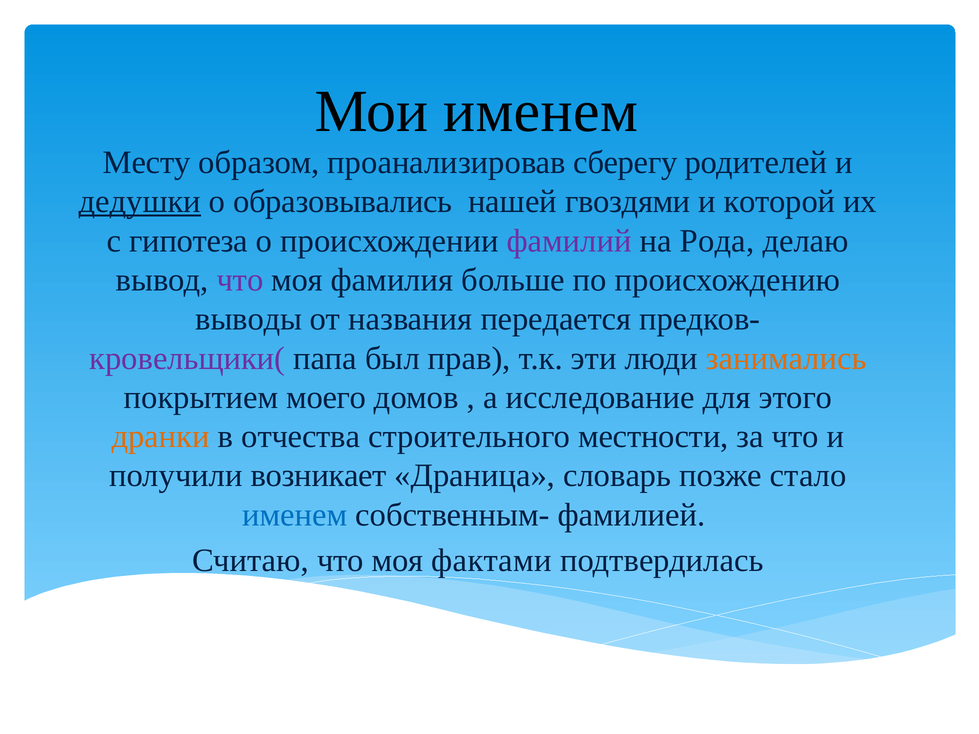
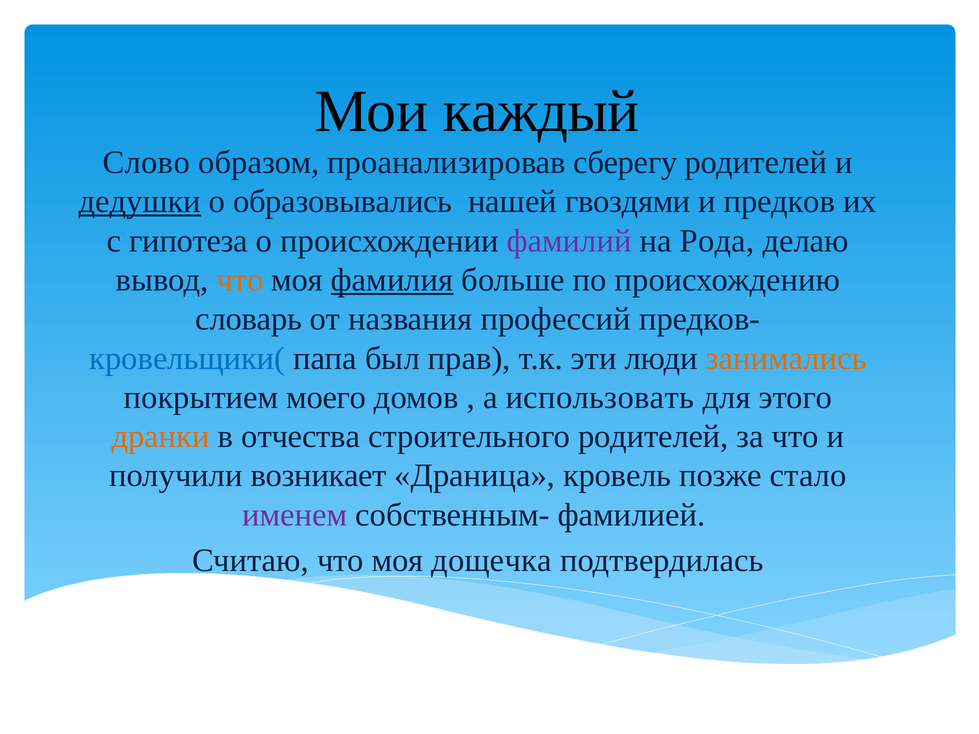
Мои именем: именем -> каждый (541, 111)
Месту: Месту -> Слово (146, 163)
которой: которой -> предков (779, 202)
что colour: purple -> orange (240, 280)
фамилия underline: none -> present (392, 280)
выводы: выводы -> словарь (249, 319)
передается: передается -> профессий (556, 319)
кровельщики( colour: purple -> blue (187, 358)
исследование: исследование -> использовать (600, 398)
строительного местности: местности -> родителей (653, 437)
словарь: словарь -> кровель (617, 476)
именем colour: blue -> purple (295, 515)
фактами: фактами -> дощечка (491, 561)
